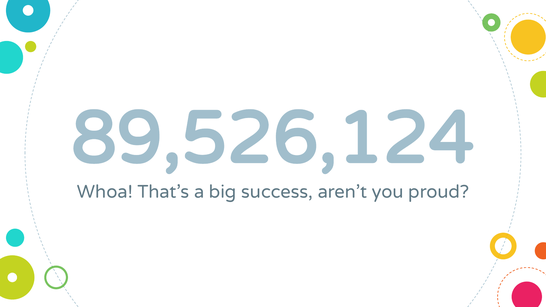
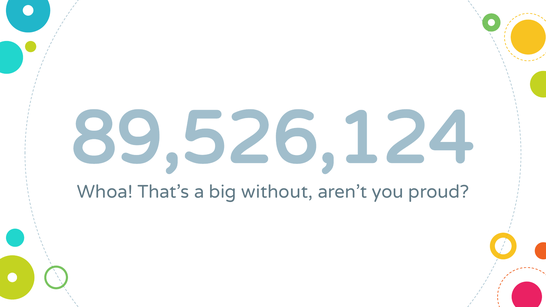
success: success -> without (277, 192)
